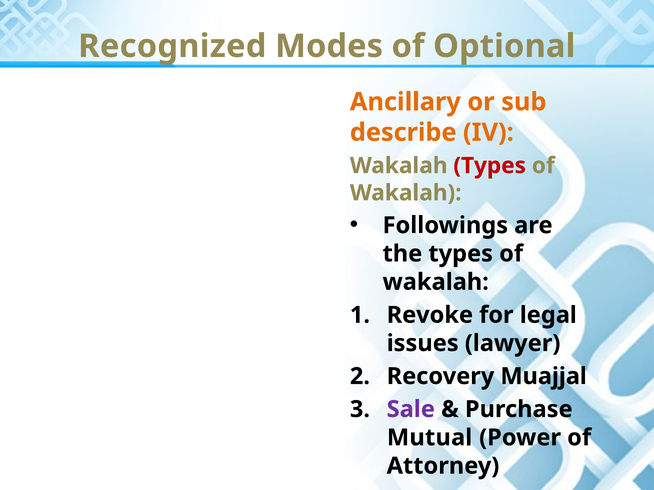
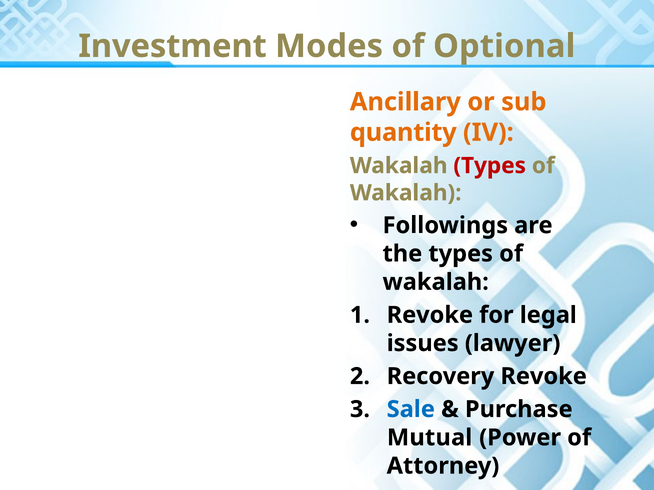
Recognized: Recognized -> Investment (173, 46)
describe: describe -> quantity (403, 133)
Recovery Muajjal: Muajjal -> Revoke (544, 377)
Sale colour: purple -> blue (411, 410)
